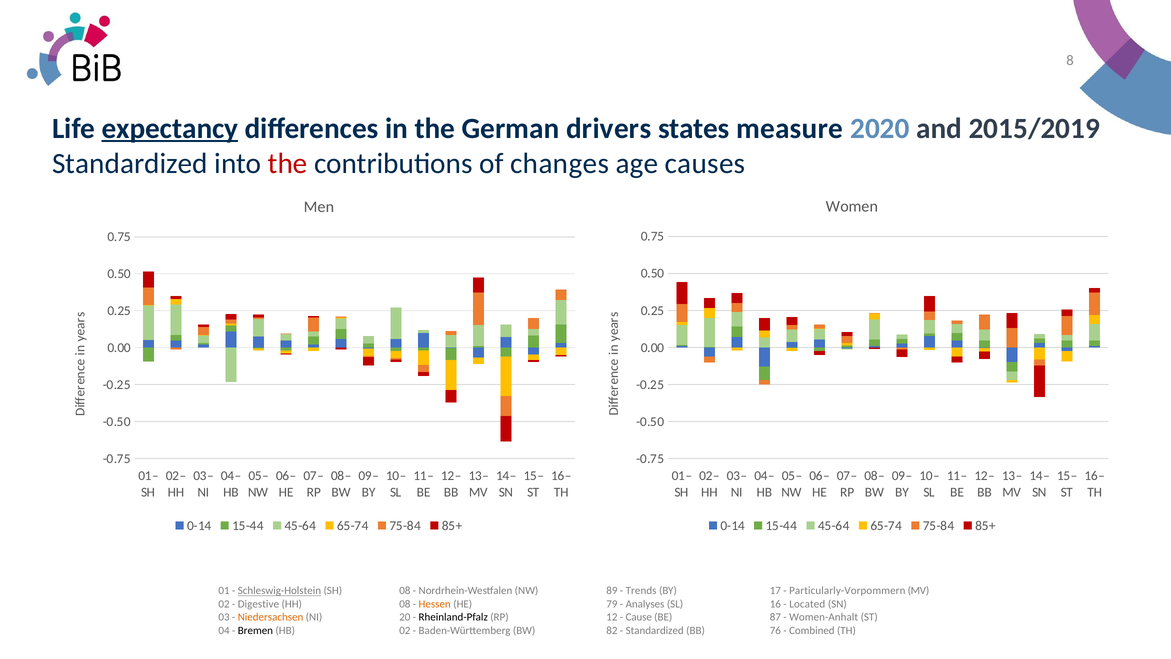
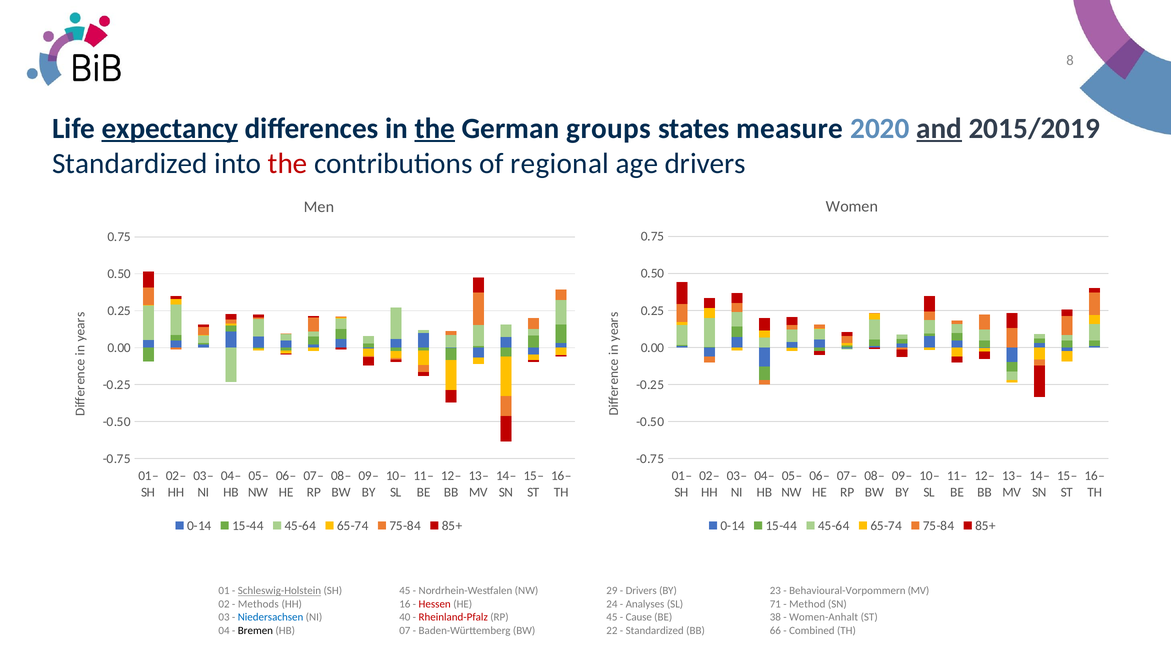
the underline: none -> present (435, 128)
drivers: drivers -> groups (609, 128)
and underline: none -> present (939, 128)
changes: changes -> regional (560, 164)
age causes: causes -> drivers (705, 164)
SH 08: 08 -> 45 (405, 591)
89: 89 -> 29 (612, 591)
Trends: Trends -> Drivers (641, 591)
17: 17 -> 23 (775, 591)
Particularly-Vorpommern: Particularly-Vorpommern -> Behavioural-Vorpommern (847, 591)
Digestive: Digestive -> Methods (258, 604)
HH 08: 08 -> 16 (405, 604)
Hessen colour: orange -> red (435, 604)
79: 79 -> 24 (612, 604)
16: 16 -> 71 (775, 604)
Located: Located -> Method (807, 604)
Niedersachsen colour: orange -> blue (271, 617)
20: 20 -> 40 (405, 617)
Rheinland-Pfalz colour: black -> red (453, 617)
RP 12: 12 -> 45 (612, 617)
87: 87 -> 38 (775, 617)
HB 02: 02 -> 07 (405, 630)
82: 82 -> 22 (612, 630)
76: 76 -> 66 (775, 630)
